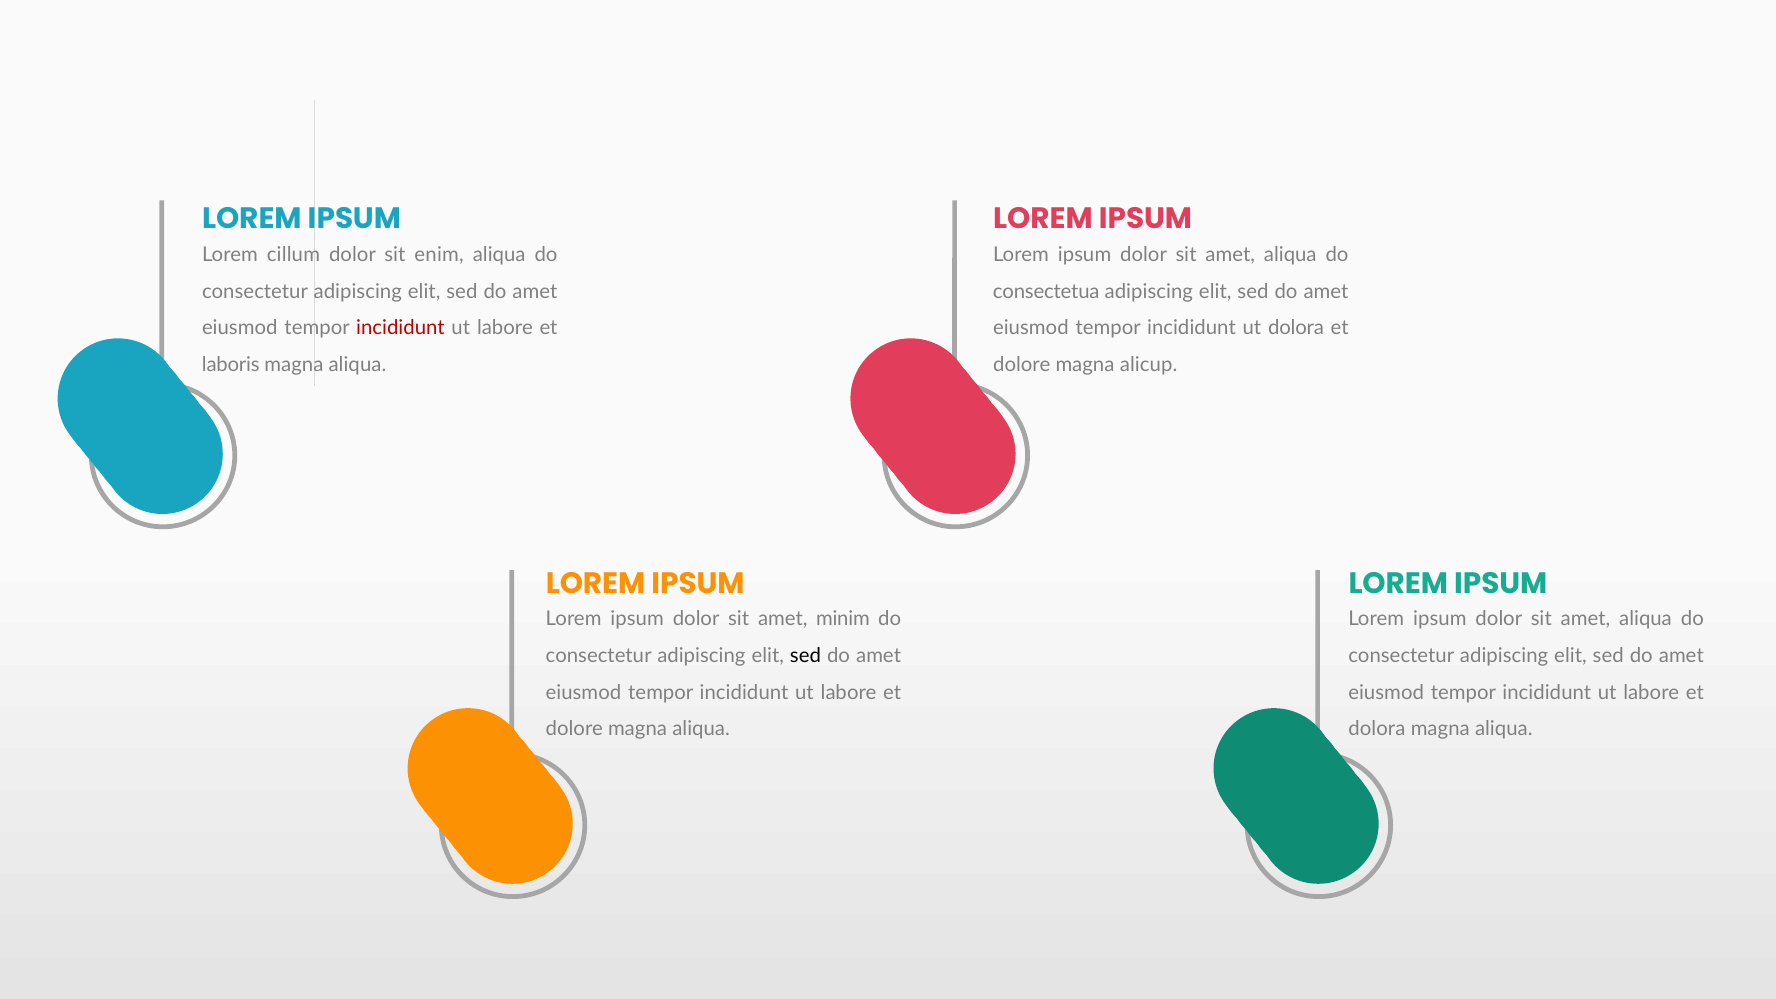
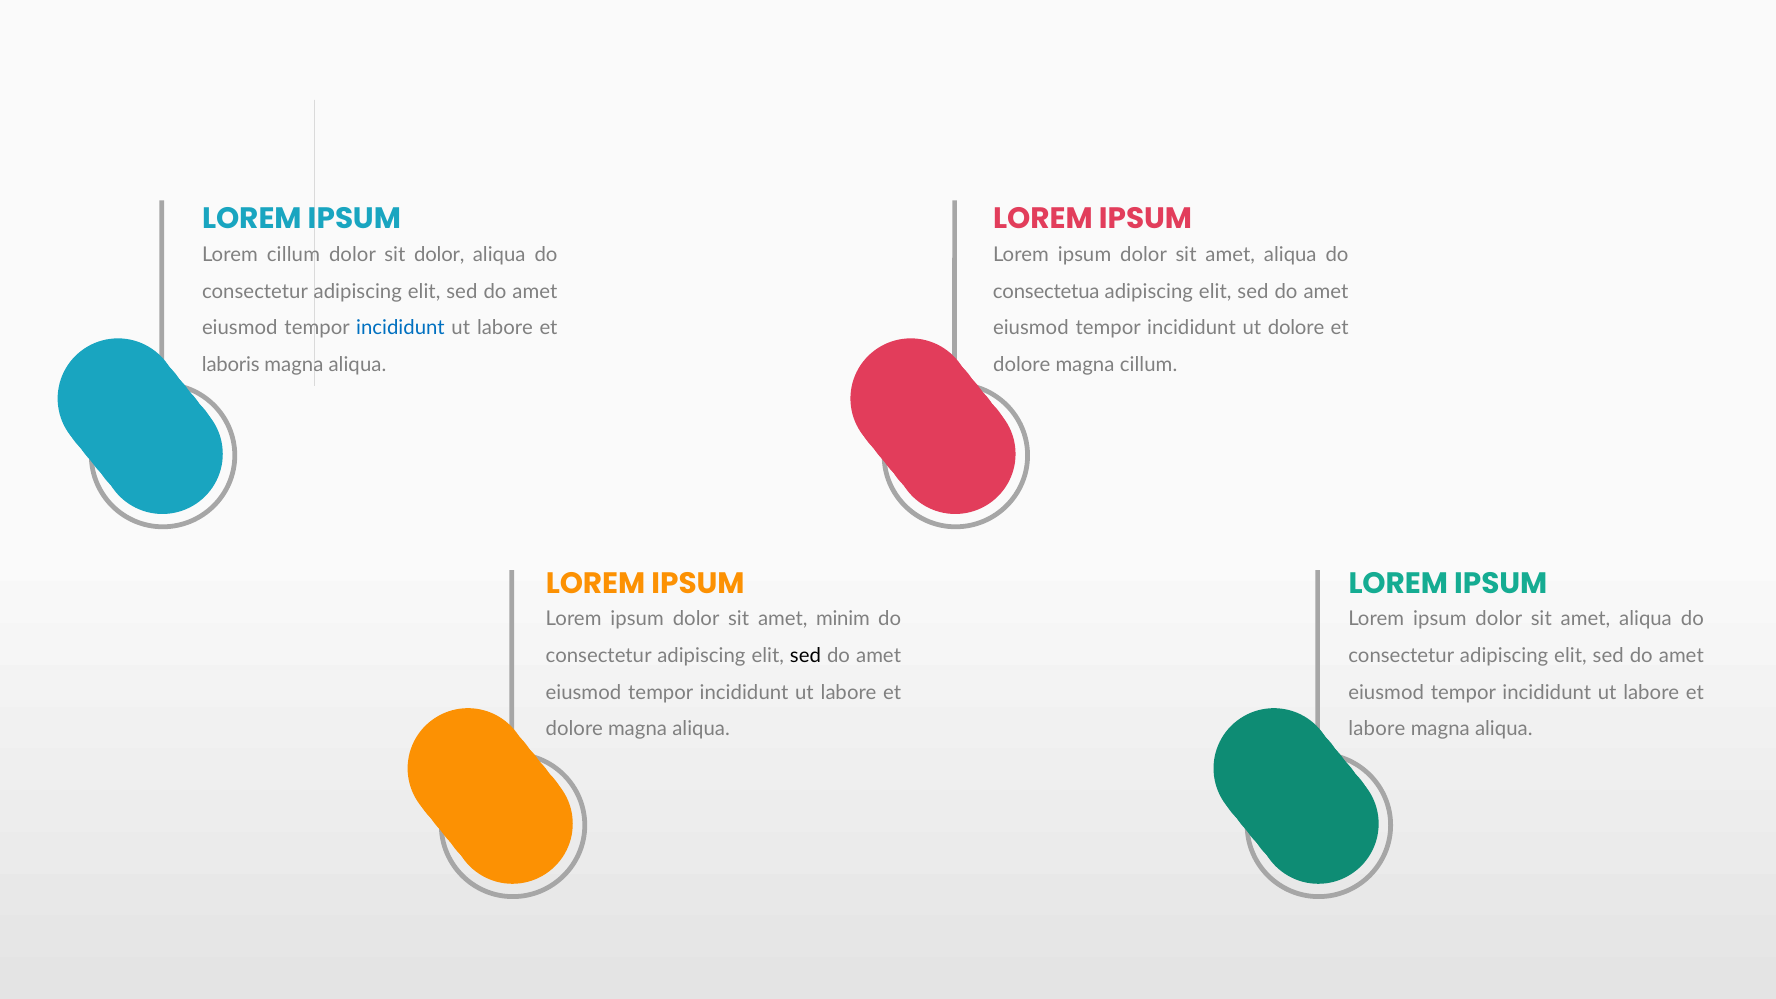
sit enim: enim -> dolor (439, 255)
incididunt colour: red -> blue (400, 328)
ut dolora: dolora -> dolore (1296, 328)
magna alicup: alicup -> cillum (1149, 365)
dolora: dolora -> labore (1377, 729)
